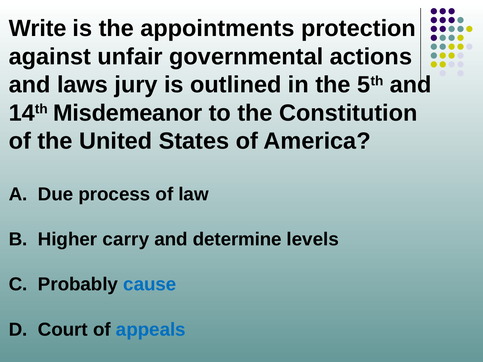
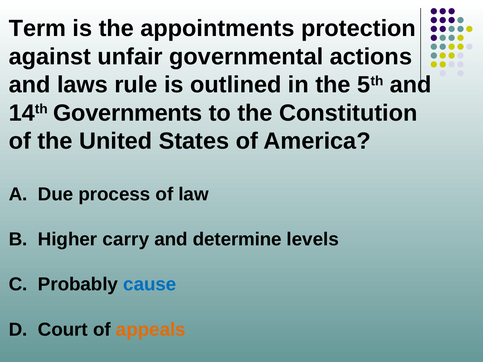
Write: Write -> Term (37, 28)
jury: jury -> rule (136, 85)
Misdemeanor: Misdemeanor -> Governments (128, 113)
appeals colour: blue -> orange (151, 330)
